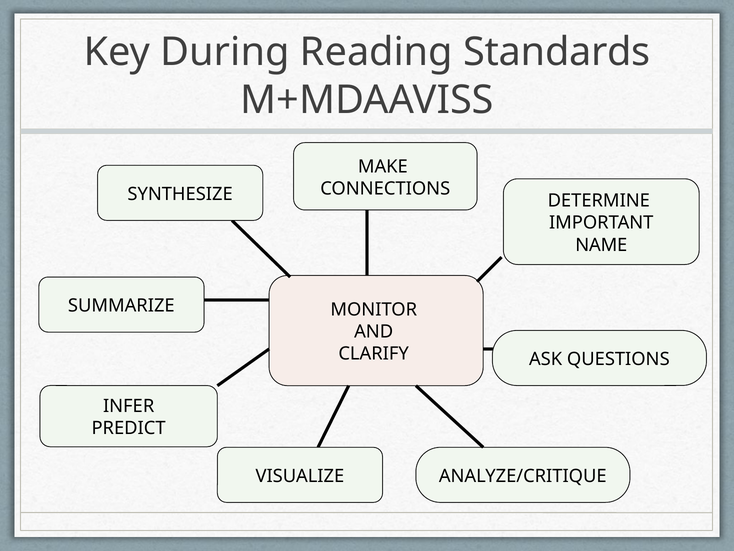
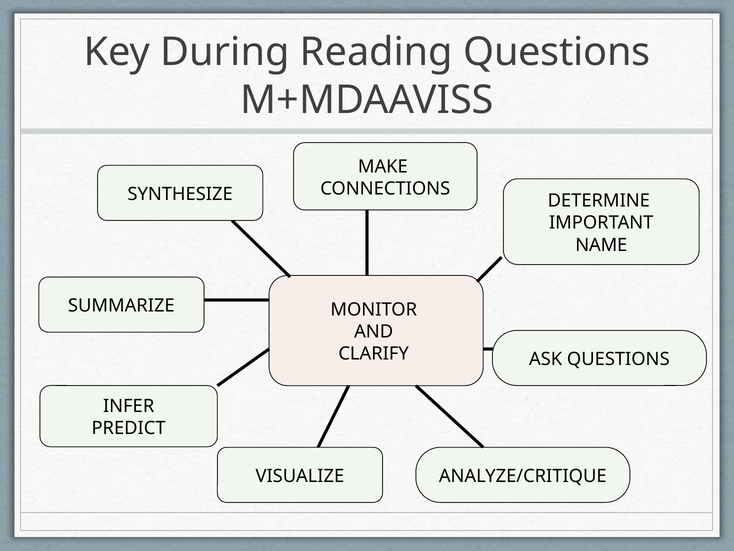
Reading Standards: Standards -> Questions (557, 52)
